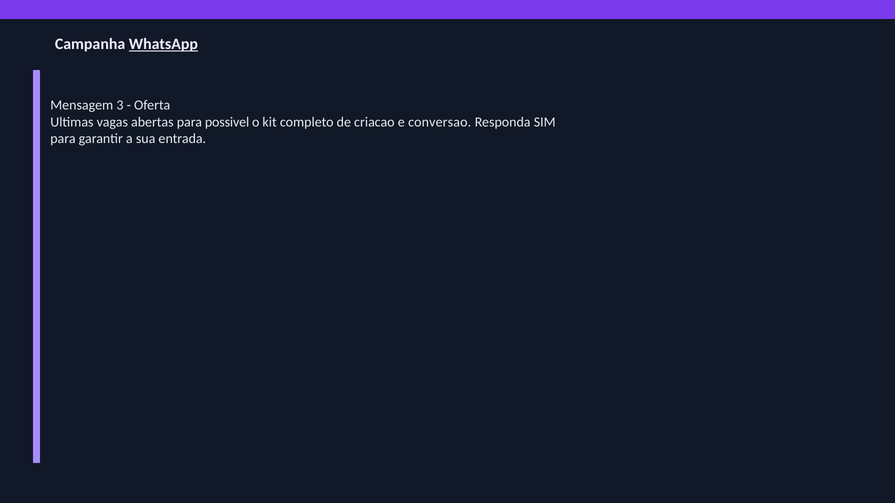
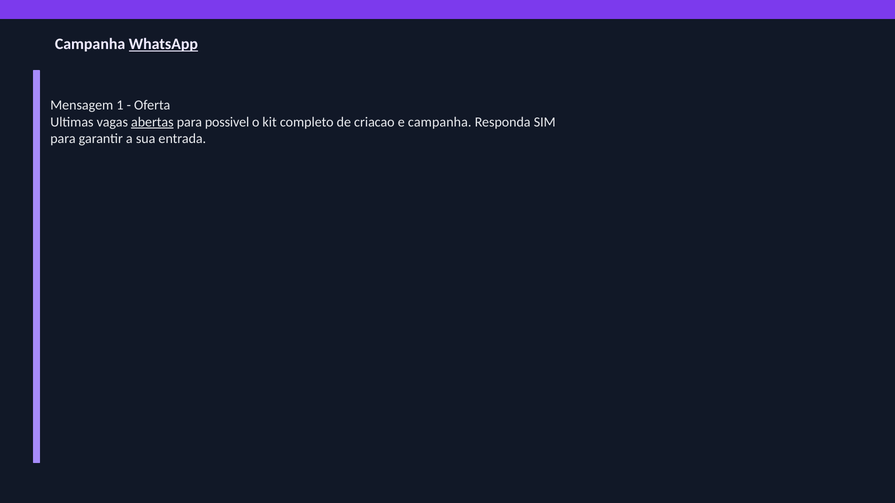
3: 3 -> 1 (120, 105)
abertas underline: none -> present (152, 122)
e conversao: conversao -> campanha (440, 122)
